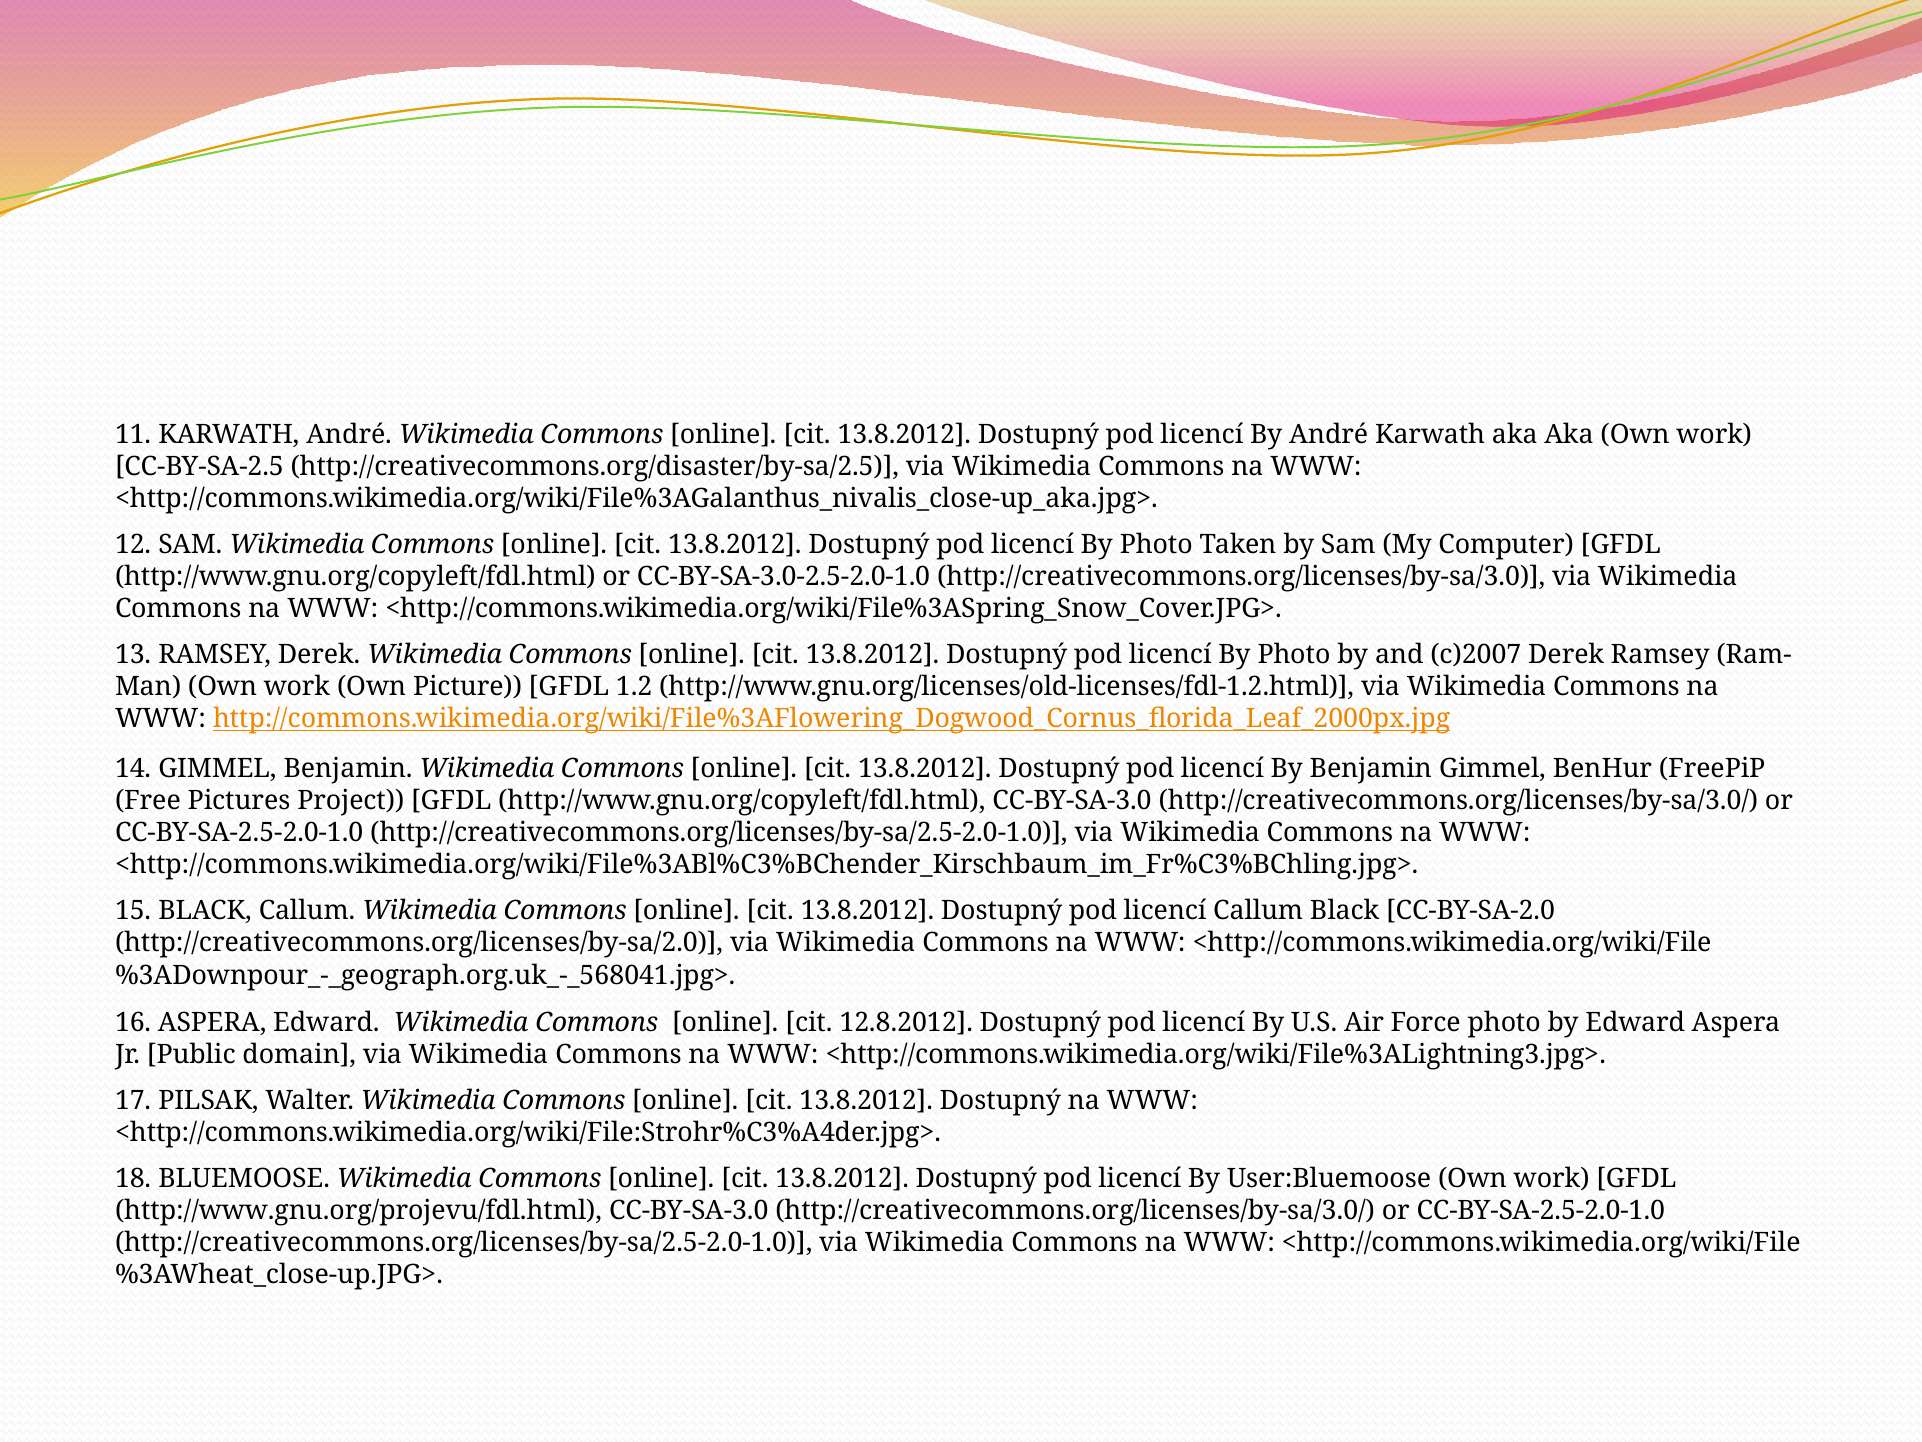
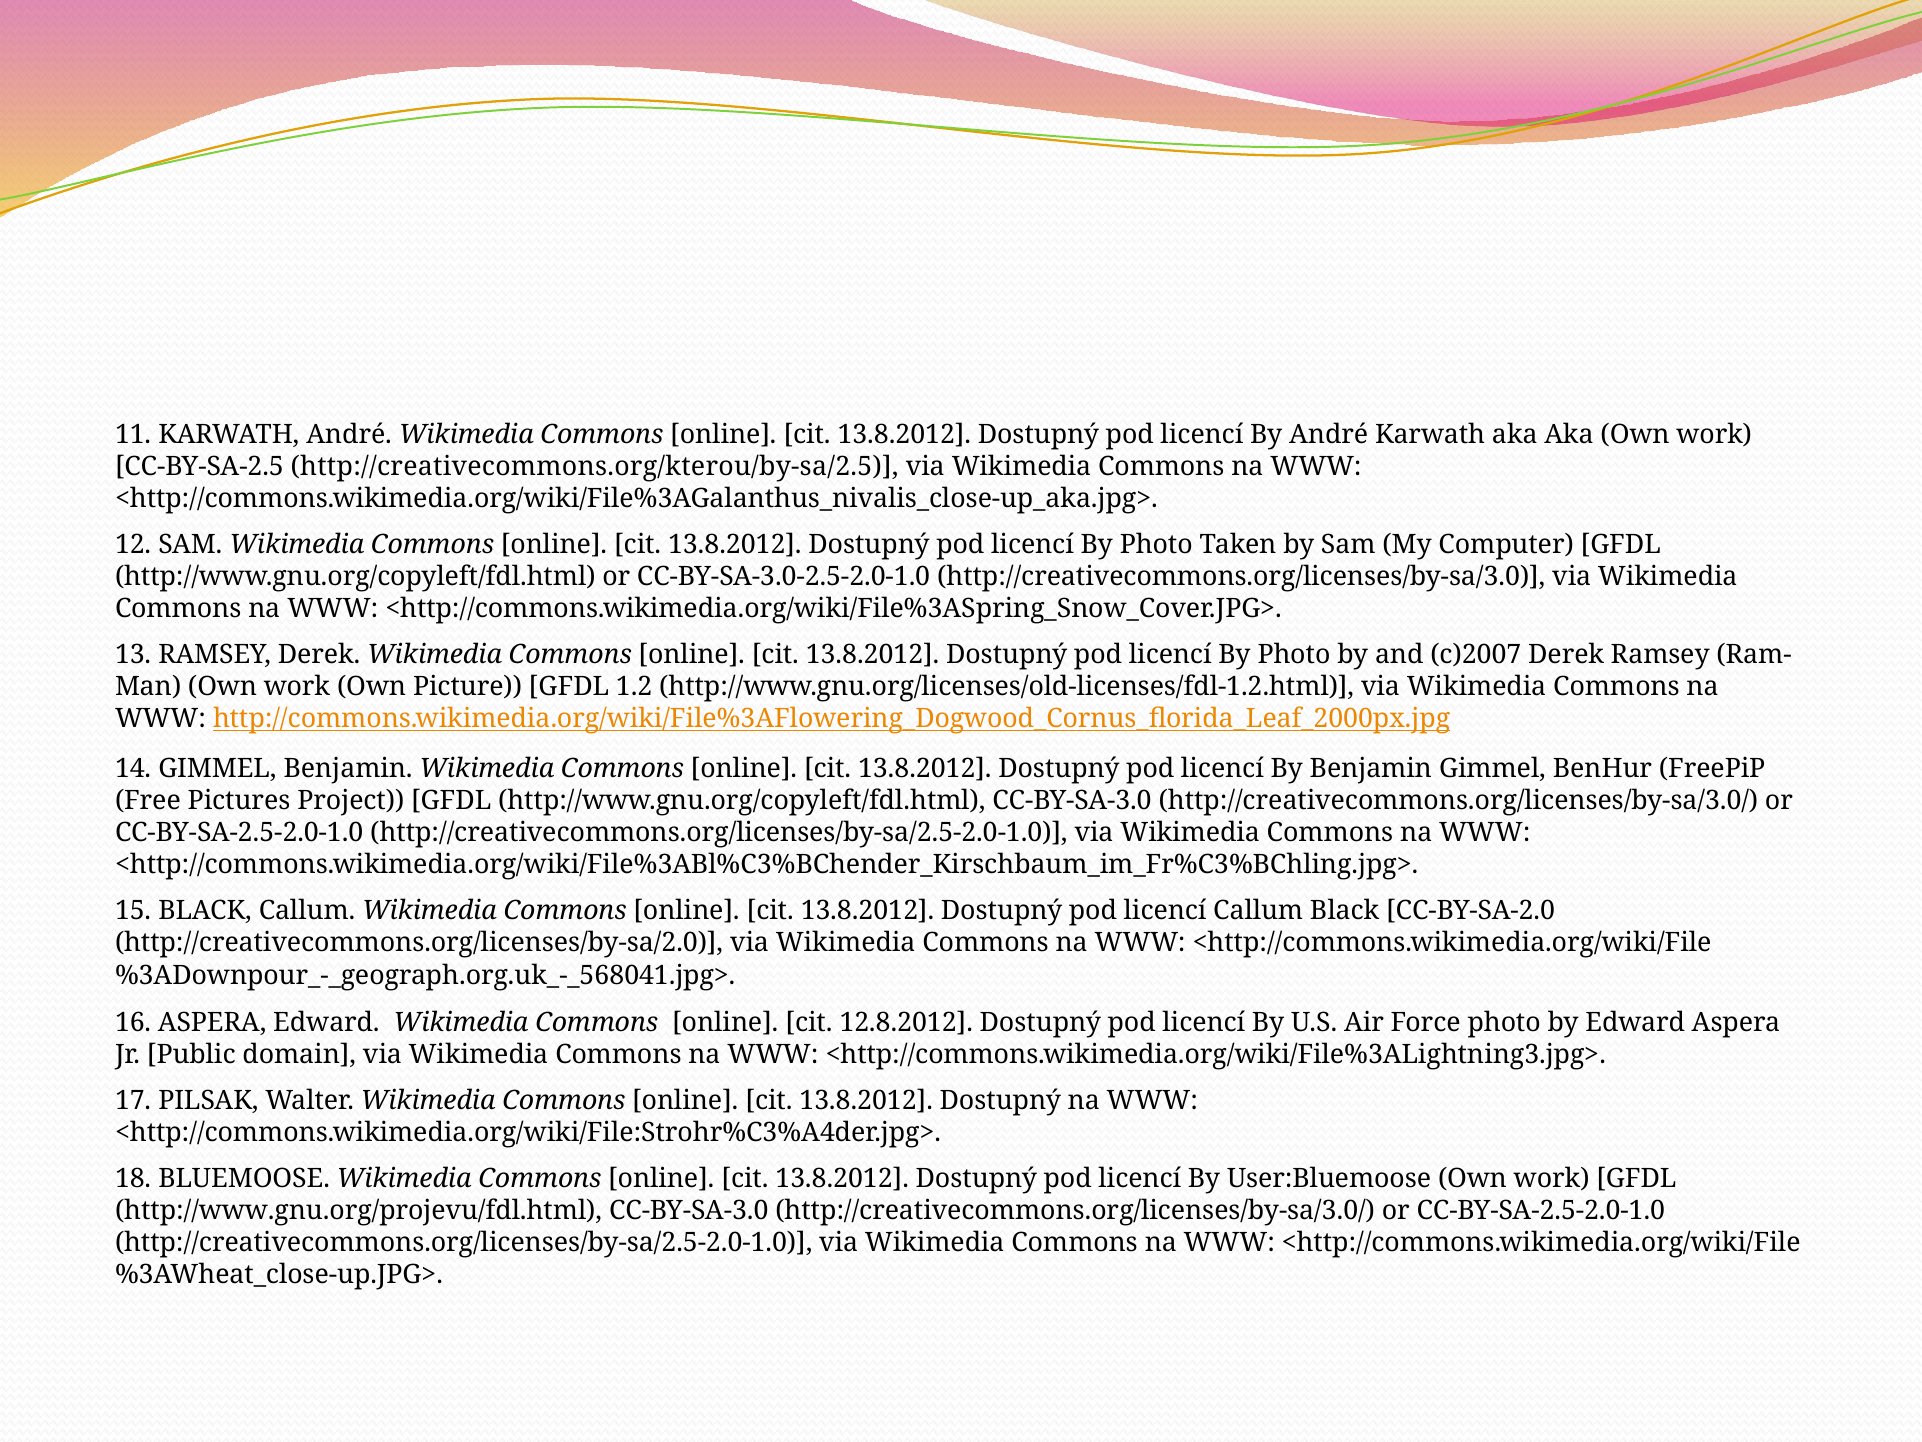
http://creativecommons.org/disaster/by-sa/2.5: http://creativecommons.org/disaster/by-sa/2.5 -> http://creativecommons.org/kterou/by-sa/2.5 (595, 466)
